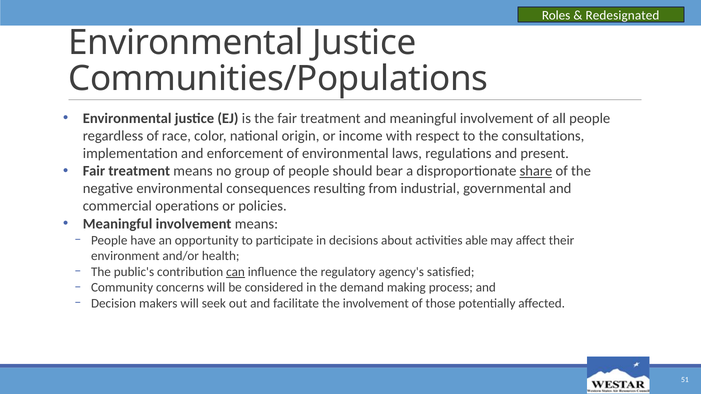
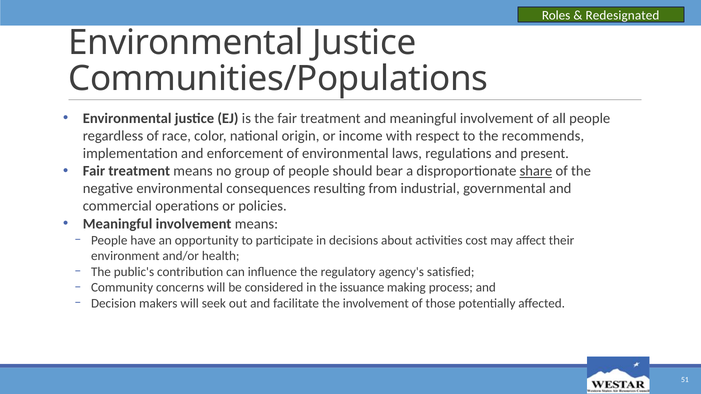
consultations: consultations -> recommends (543, 136)
able: able -> cost (476, 240)
can underline: present -> none (235, 272)
demand: demand -> issuance (362, 288)
